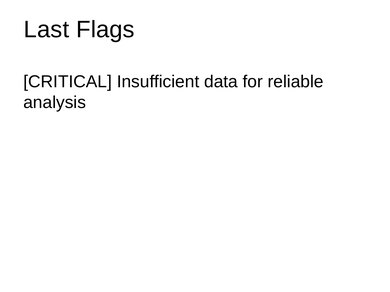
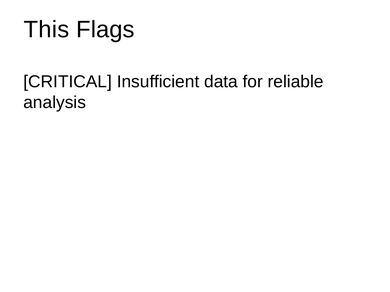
Last: Last -> This (46, 30)
